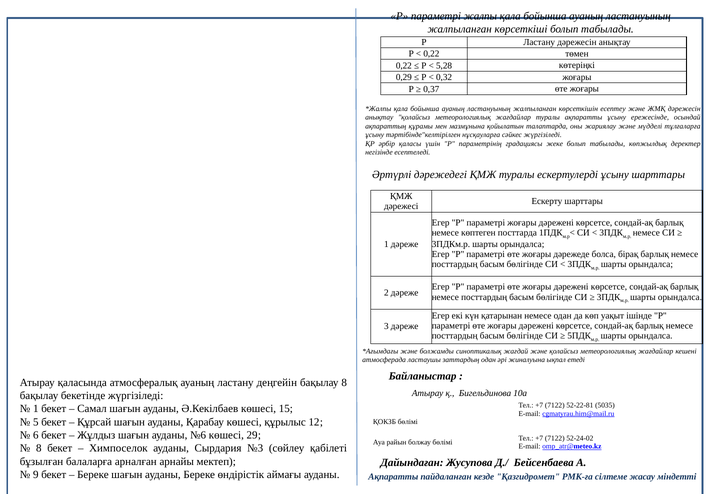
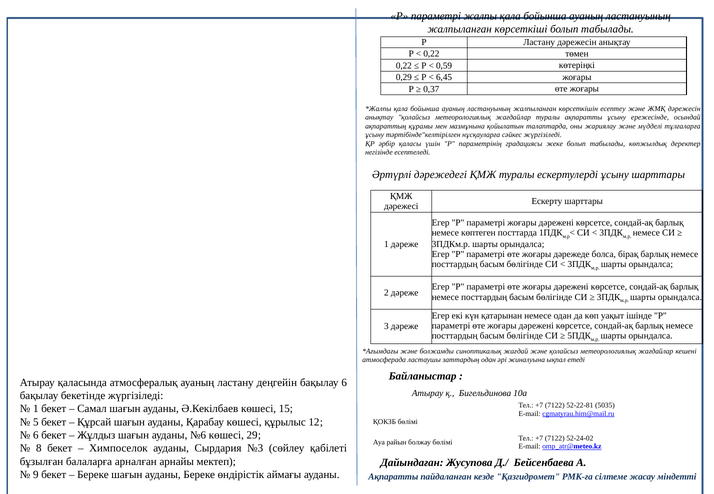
5,28: 5,28 -> 0,59 (444, 66)
0,32: 0,32 -> 6,45 (444, 77)
бақылау 8: 8 -> 6 (344, 383)
